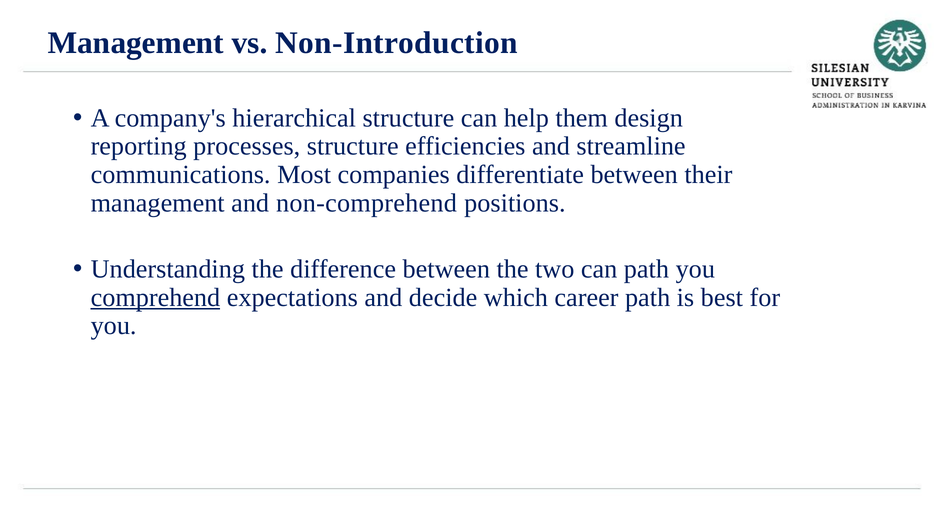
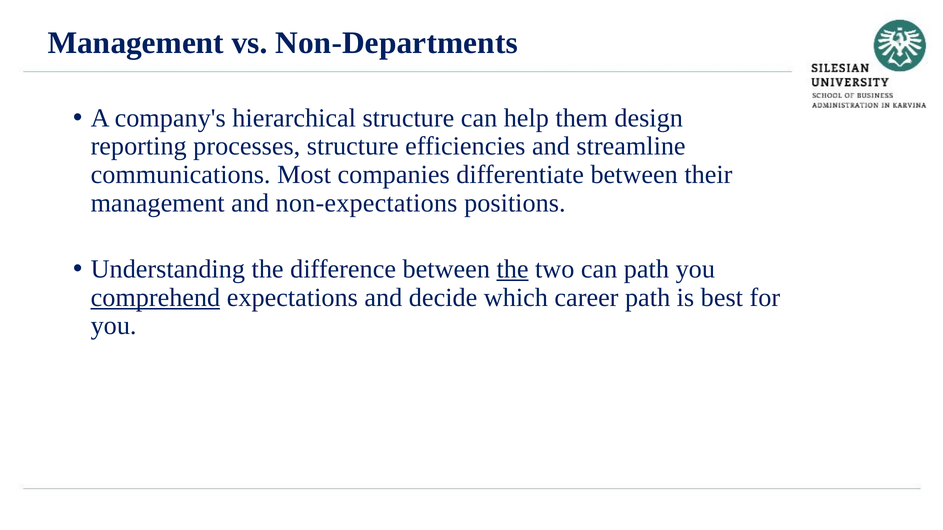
Non-Introduction: Non-Introduction -> Non-Departments (397, 43)
non-comprehend: non-comprehend -> non-expectations (367, 203)
the underline: none -> present (513, 269)
